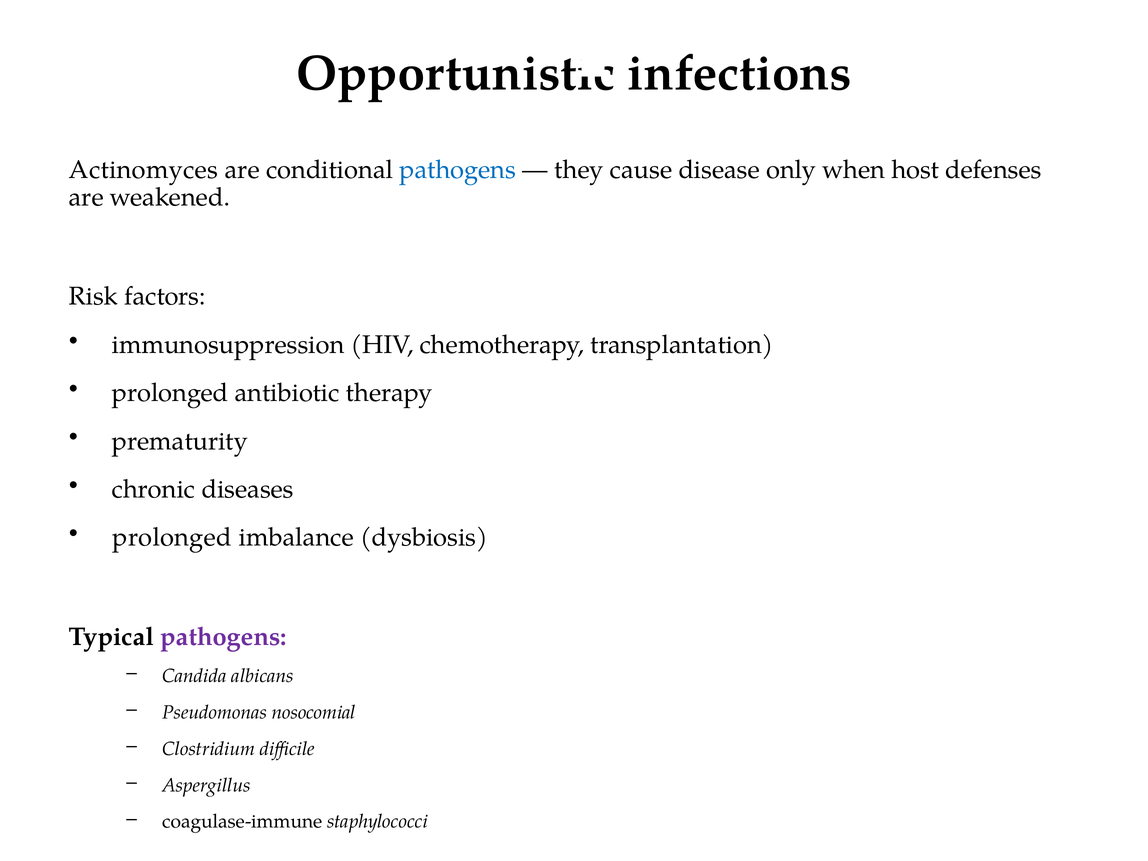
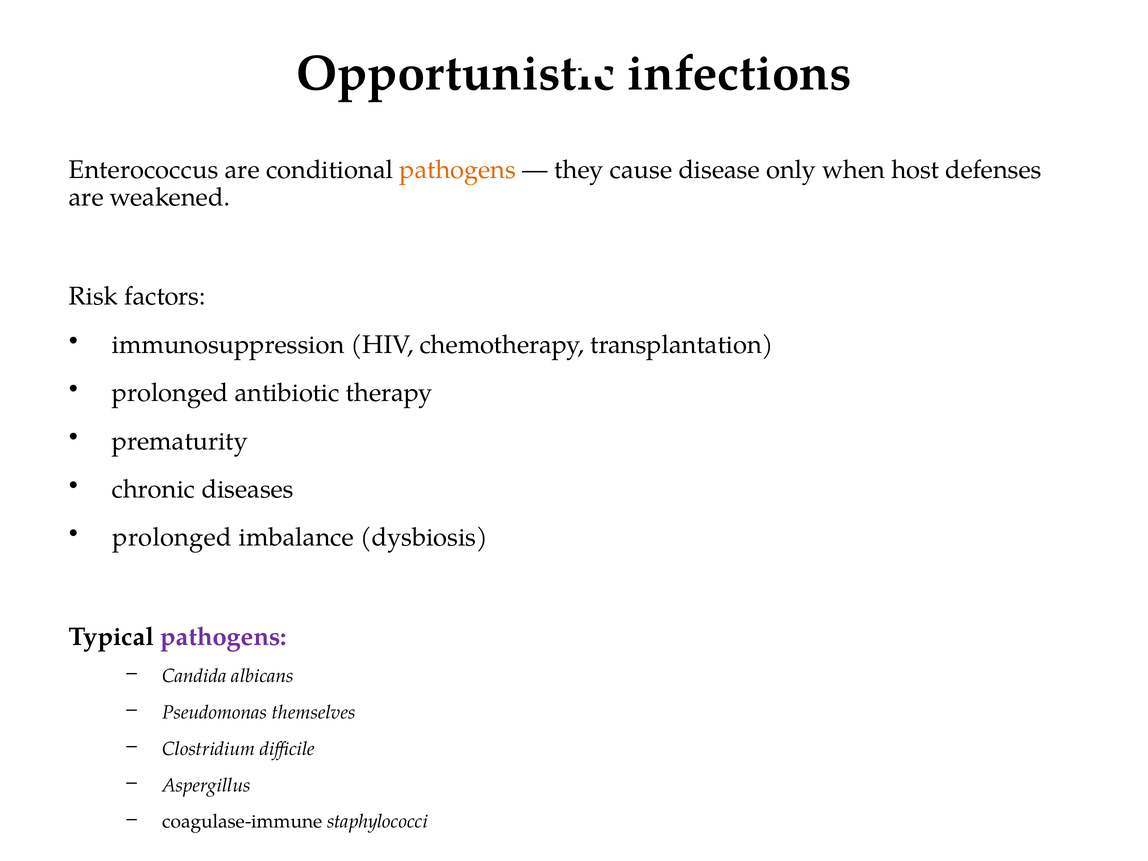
Actinomyces: Actinomyces -> Enterococcus (144, 170)
pathogens colour: blue -> orange (458, 170)
nosocomial: nosocomial -> themselves (314, 712)
